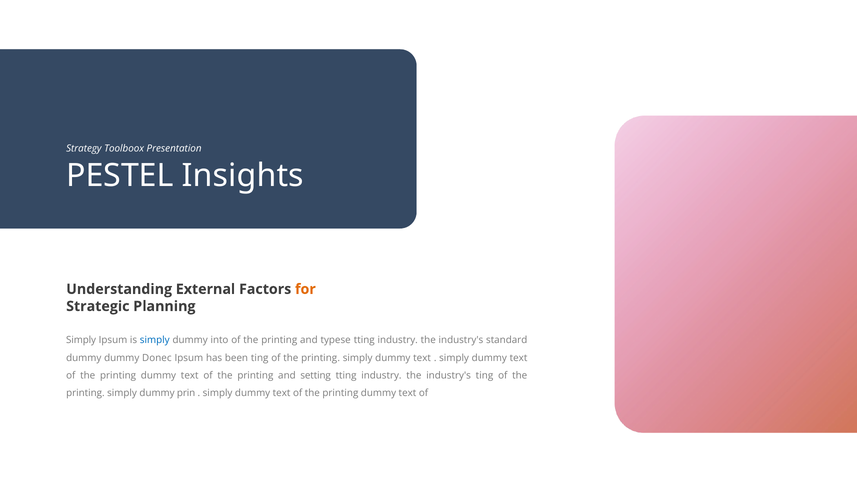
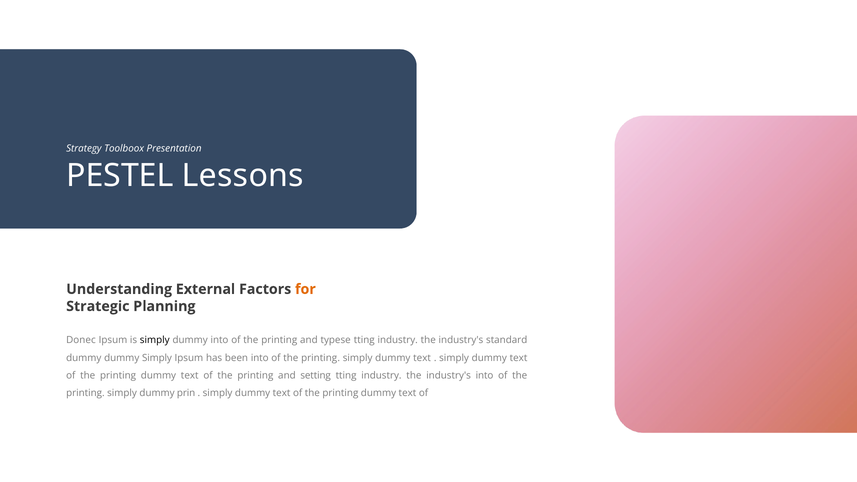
Insights: Insights -> Lessons (243, 176)
Simply: Simply -> Donec (81, 340)
simply colour: blue -> black (155, 340)
dummy Donec: Donec -> Simply (157, 358)
been ting: ting -> into (260, 358)
industry's ting: ting -> into (485, 376)
